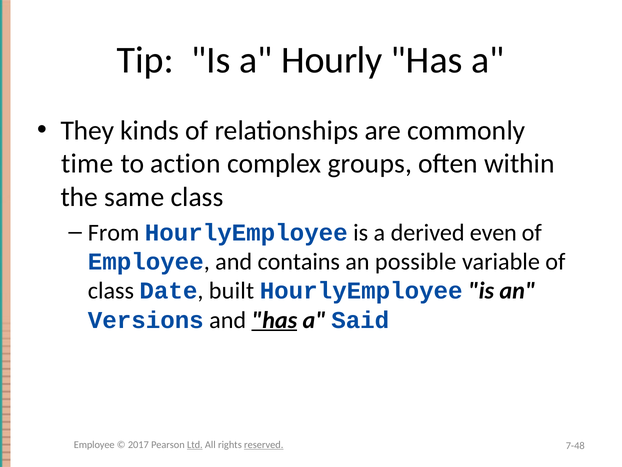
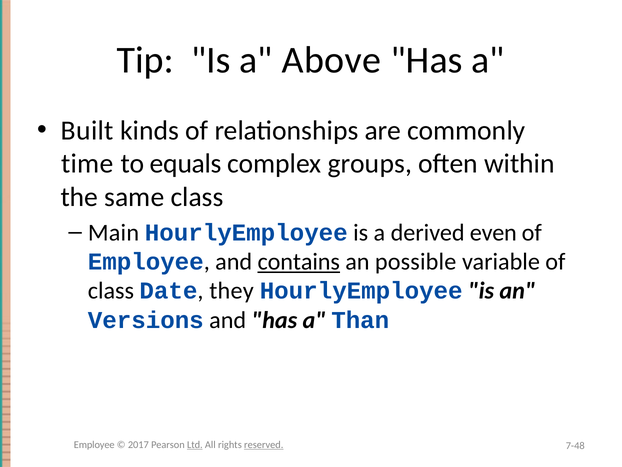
Hourly: Hourly -> Above (332, 60)
They: They -> Built (87, 130)
action: action -> equals (186, 164)
From: From -> Main (113, 233)
contains underline: none -> present (299, 262)
built: built -> they (231, 291)
has underline: present -> none (274, 320)
Said: Said -> Than (360, 320)
